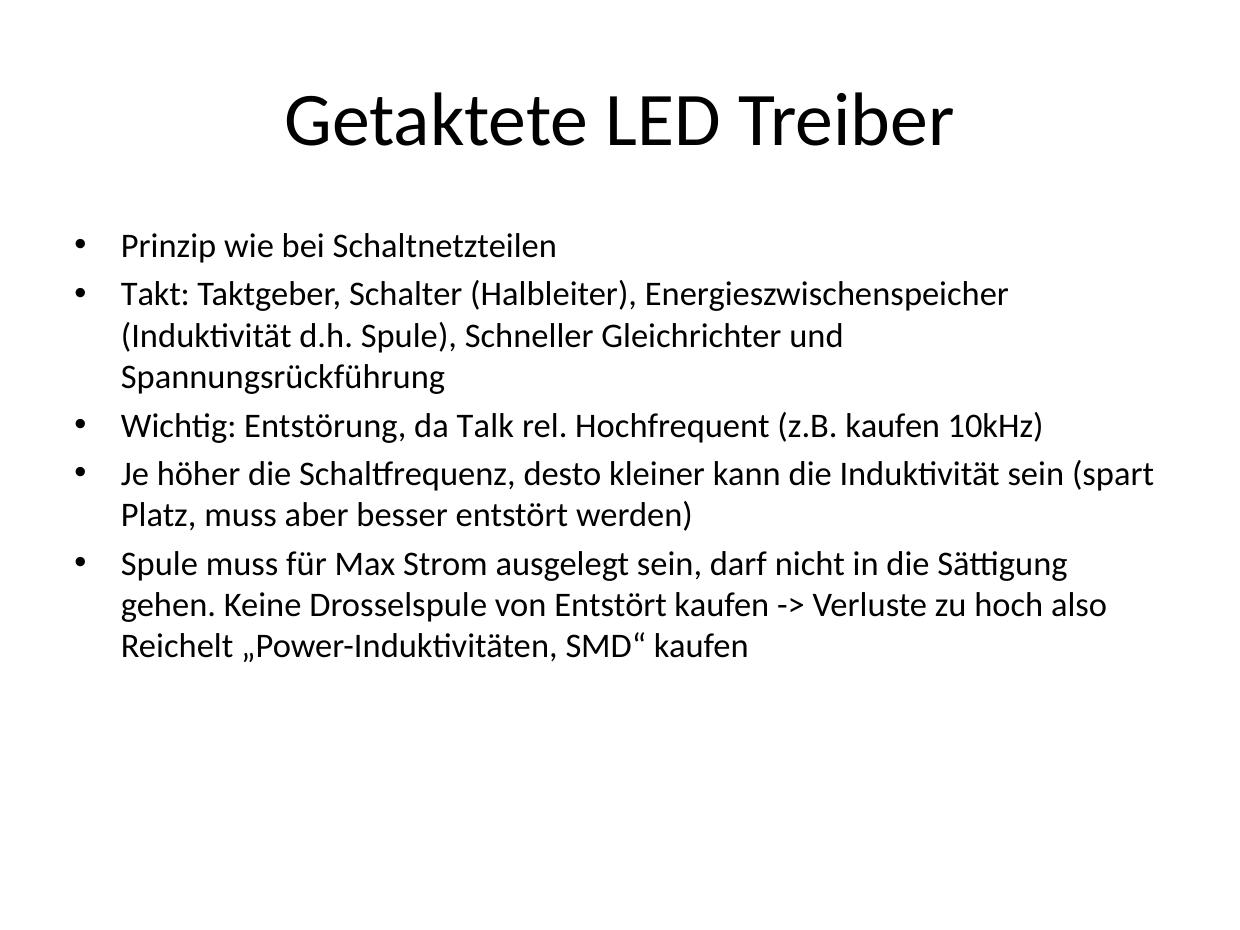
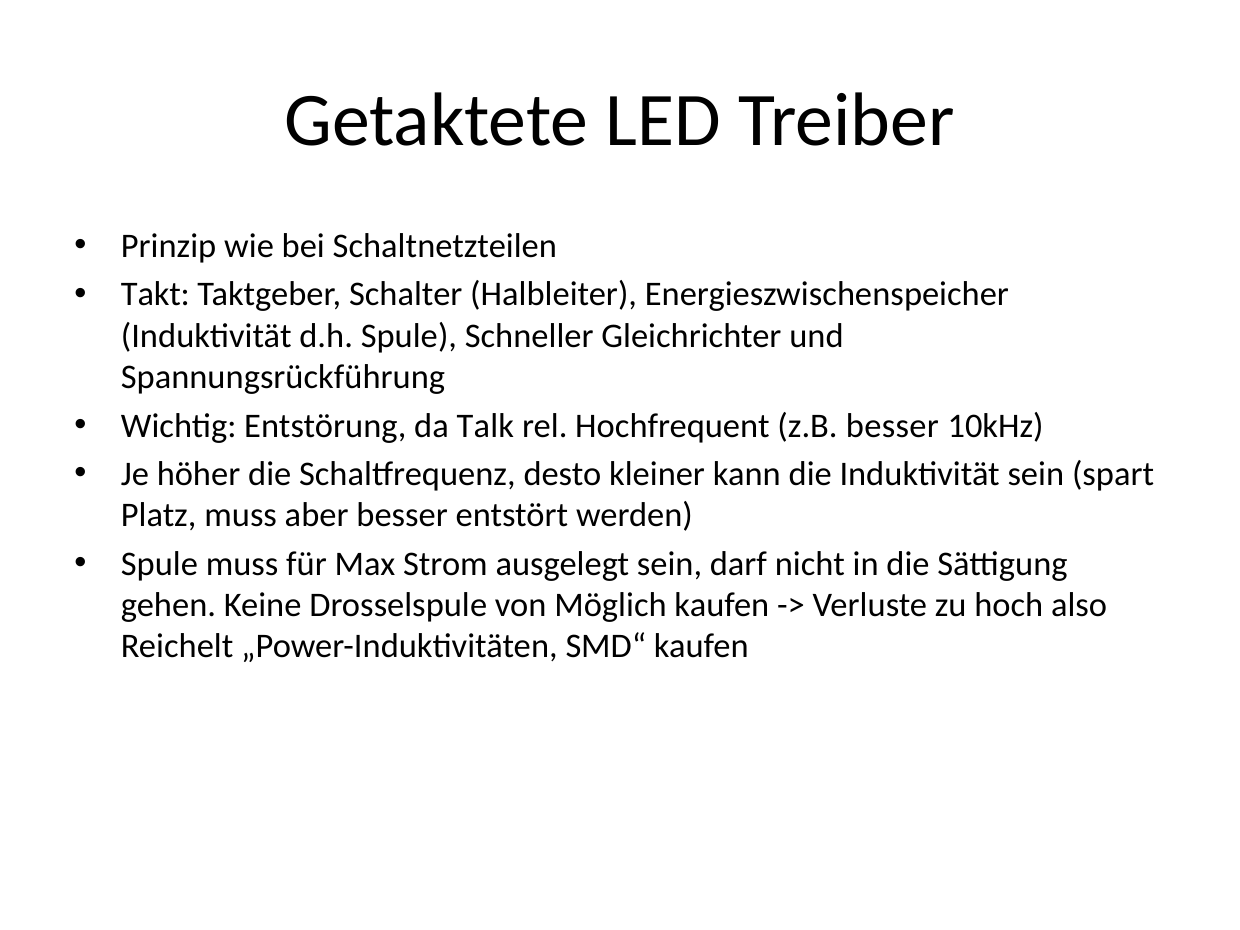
z.B kaufen: kaufen -> besser (892, 426)
von Entstört: Entstört -> Möglich (611, 605)
